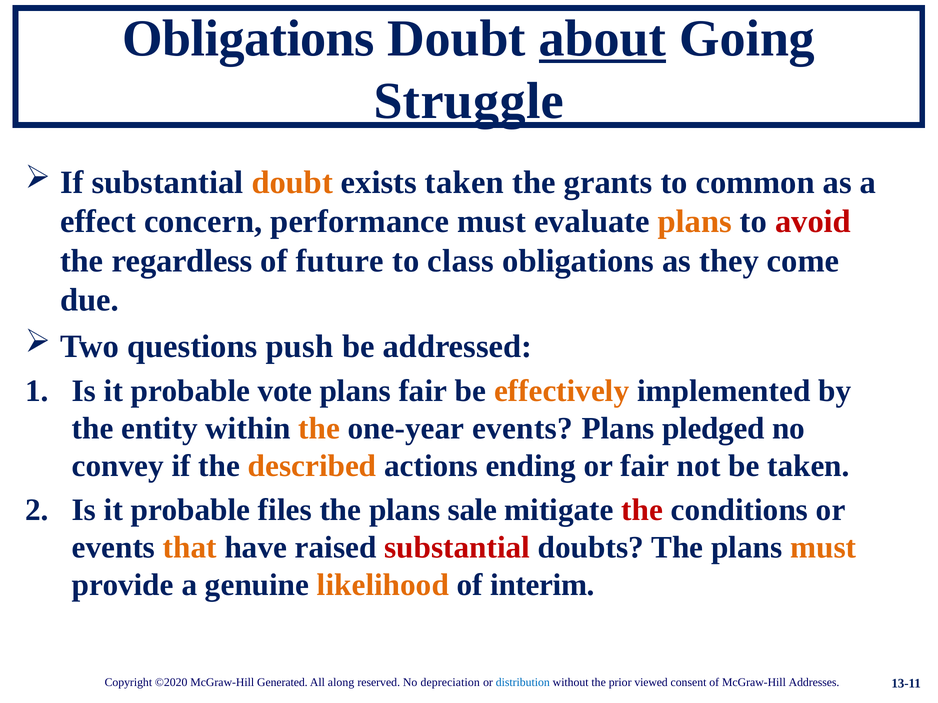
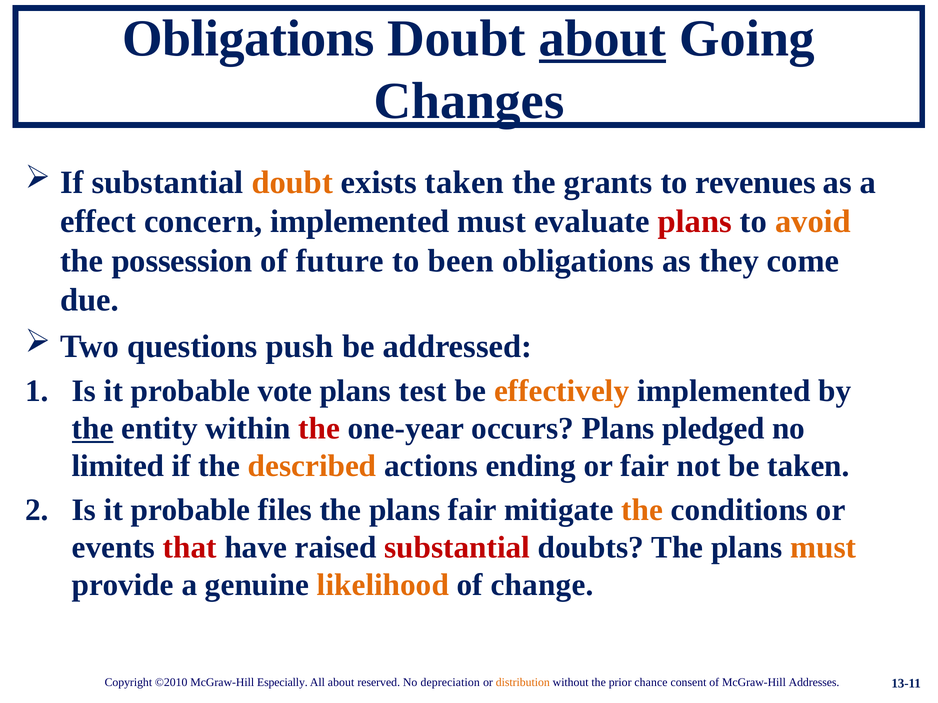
Struggle: Struggle -> Changes (469, 101)
common: common -> revenues (755, 183)
concern performance: performance -> implemented (360, 222)
plans colour: orange -> red (695, 222)
avoid colour: red -> orange (813, 222)
regardless: regardless -> possession (182, 261)
class: class -> been (461, 261)
plans fair: fair -> test (423, 391)
the underline: none -> present (93, 429)
the colour: orange -> red (319, 429)
one-year events: events -> occurs (523, 429)
convey: convey -> limited (118, 466)
plans sale: sale -> fair (472, 510)
the colour: red -> orange (642, 510)
that colour: orange -> red (190, 548)
interim: interim -> change (542, 585)
©2020: ©2020 -> ©2010 (171, 683)
Generated: Generated -> Especially (282, 683)
All along: along -> about (341, 683)
distribution colour: blue -> orange (523, 683)
viewed: viewed -> chance (651, 683)
